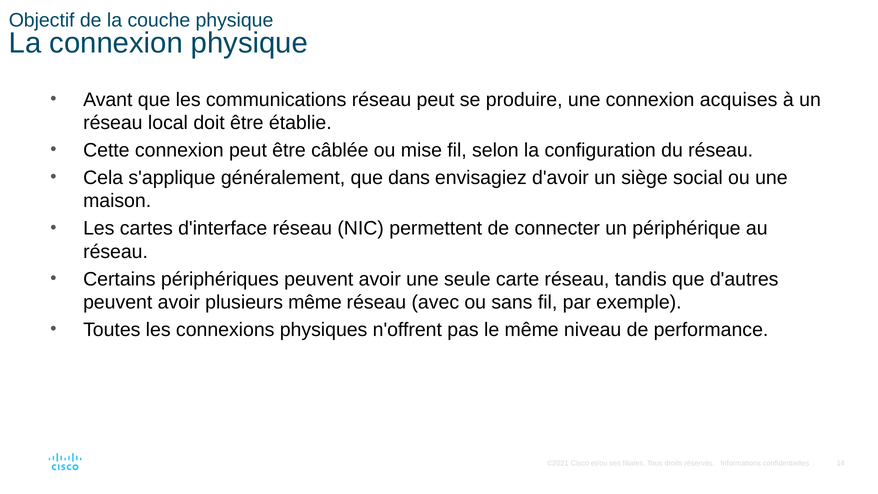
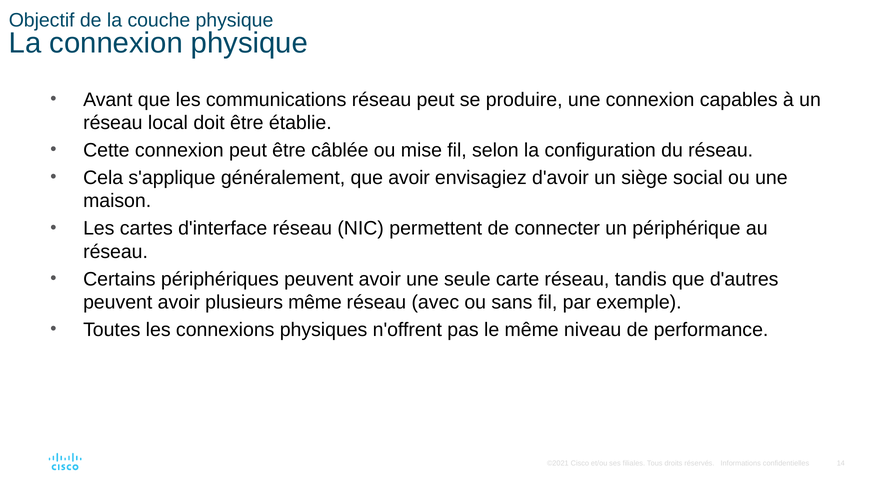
acquises: acquises -> capables (739, 100)
que dans: dans -> avoir (409, 178)
